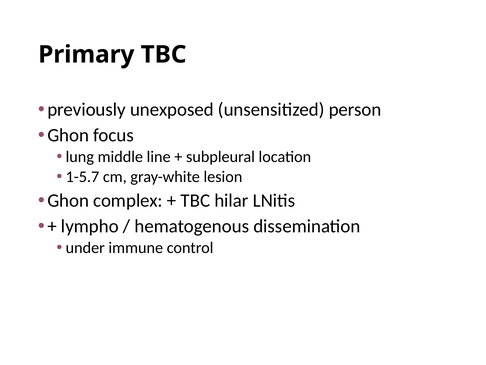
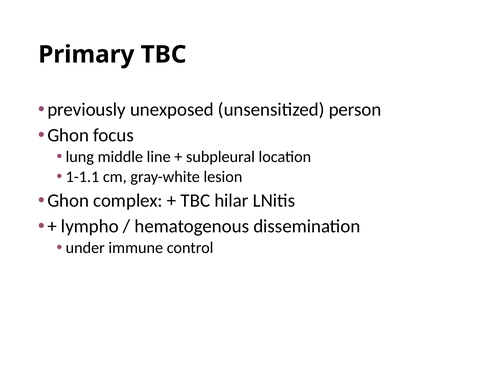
1-5.7: 1-5.7 -> 1-1.1 (82, 176)
